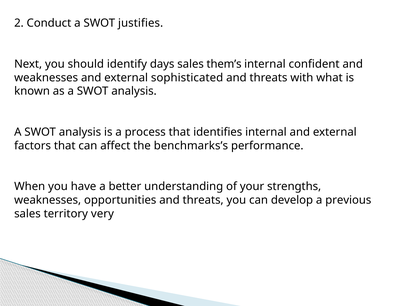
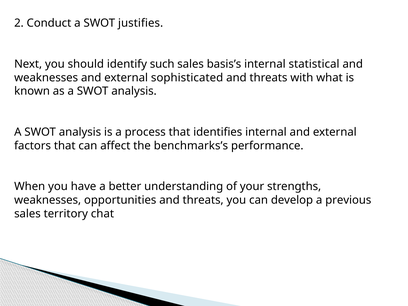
days: days -> such (162, 64)
them’s: them’s -> basis’s (224, 64)
confident: confident -> statistical (314, 64)
very: very -> chat (102, 214)
